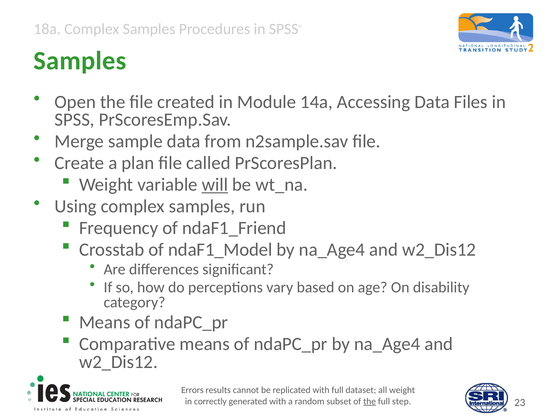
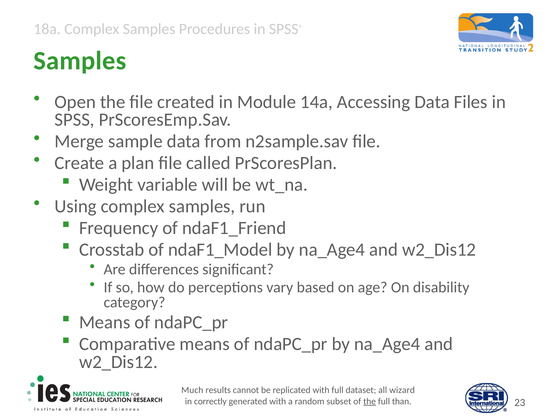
will underline: present -> none (215, 185)
Errors: Errors -> Much (192, 390)
all weight: weight -> wizard (402, 390)
step: step -> than (402, 401)
